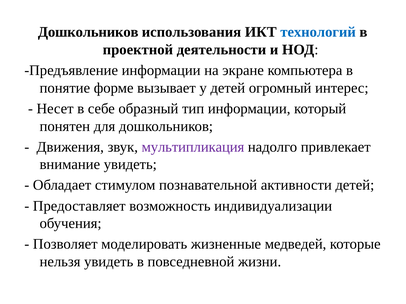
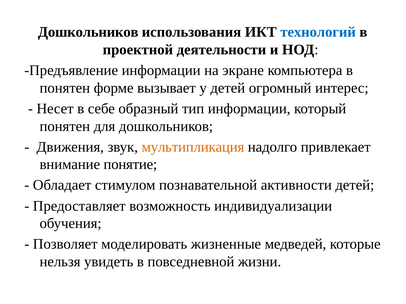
понятие: понятие -> понятен (65, 88)
мультипликация colour: purple -> orange (193, 147)
внимание увидеть: увидеть -> понятие (130, 165)
